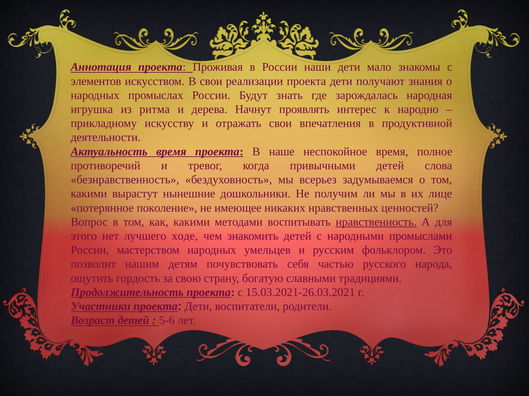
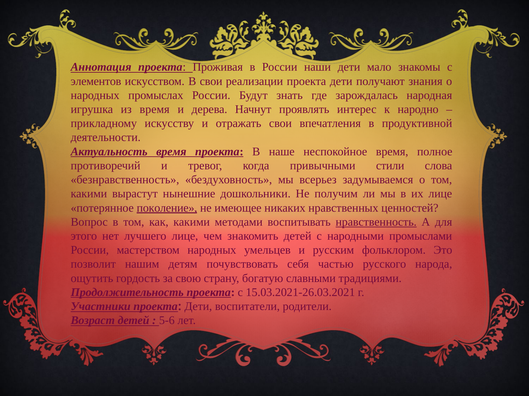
из ритма: ритма -> время (155, 110)
привычными детей: детей -> стили (390, 166)
поколение underline: none -> present (167, 208)
лучшего ходе: ходе -> лице (185, 236)
